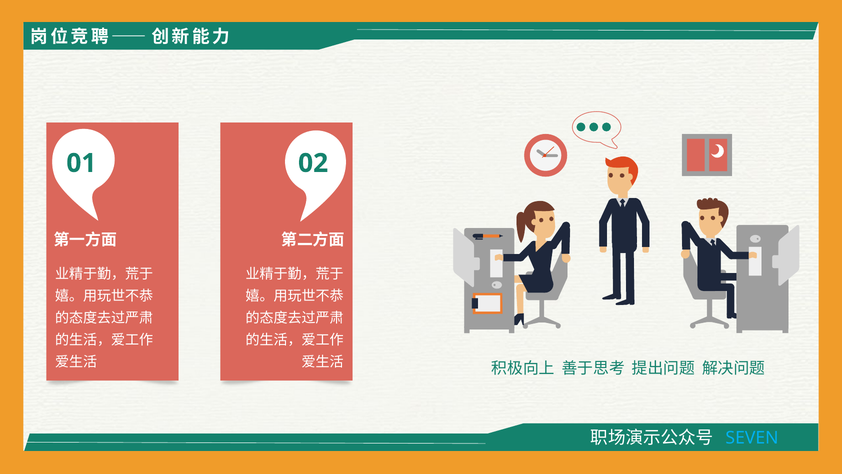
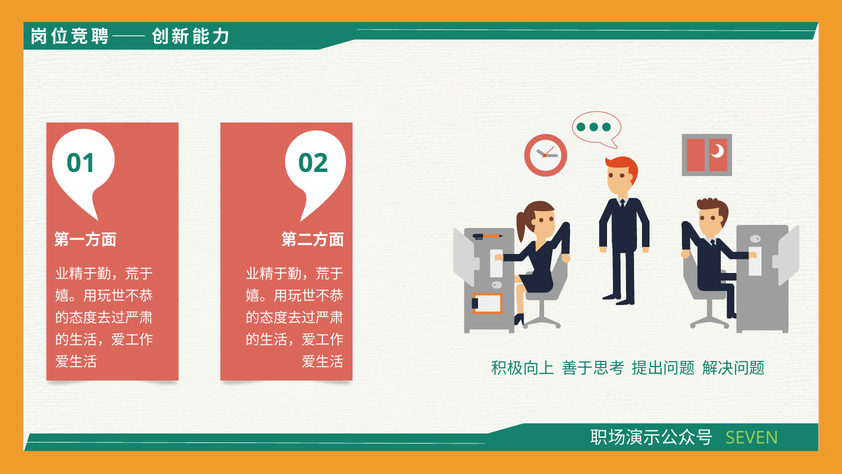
SEVEN colour: light blue -> light green (752, 438)
